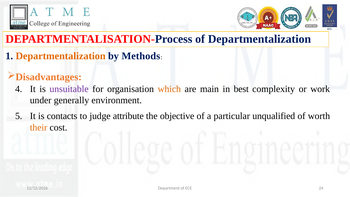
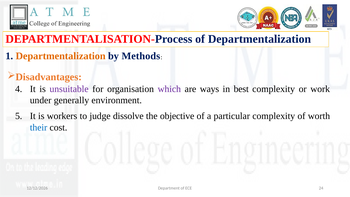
which colour: orange -> purple (169, 89)
main: main -> ways (209, 89)
contacts: contacts -> workers (62, 116)
attribute: attribute -> dissolve (128, 116)
particular unqualified: unqualified -> complexity (274, 116)
their colour: orange -> blue (39, 127)
